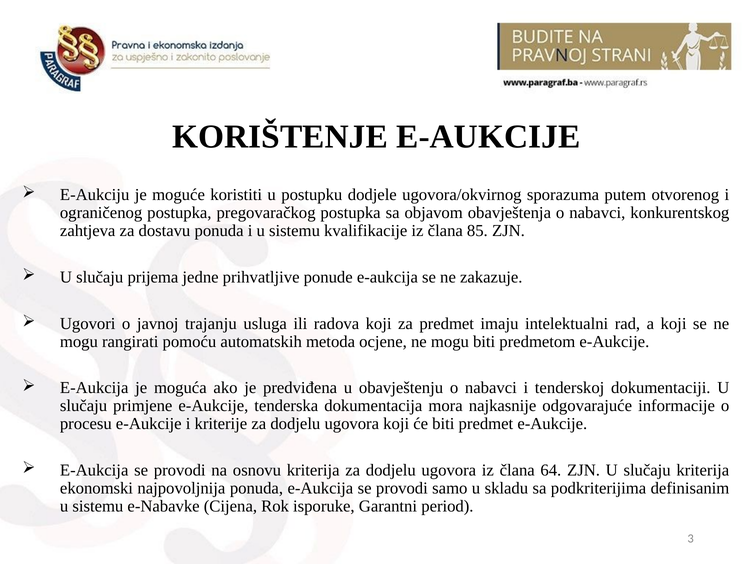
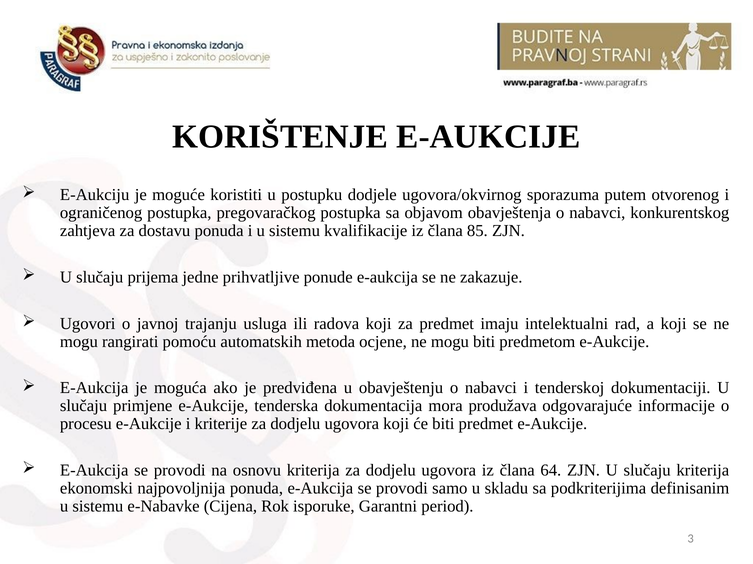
najkasnije: najkasnije -> produžava (503, 407)
